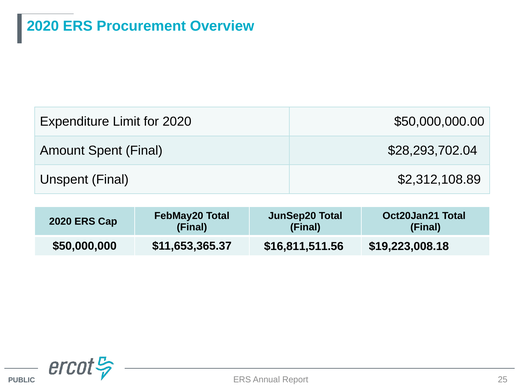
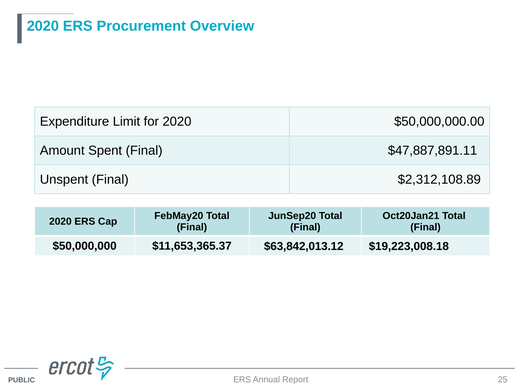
$28,293,702.04: $28,293,702.04 -> $47,887,891.11 (433, 151)
$16,811,511.56: $16,811,511.56 -> $63,842,013.12 (304, 246)
